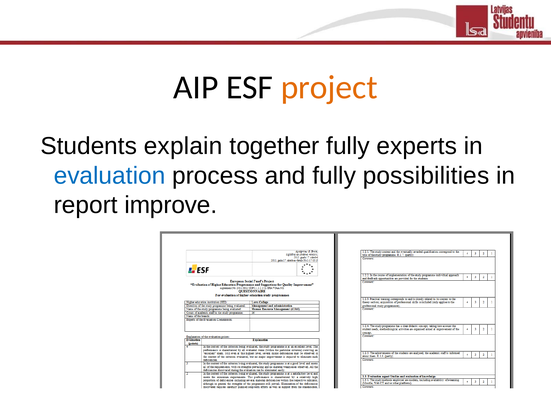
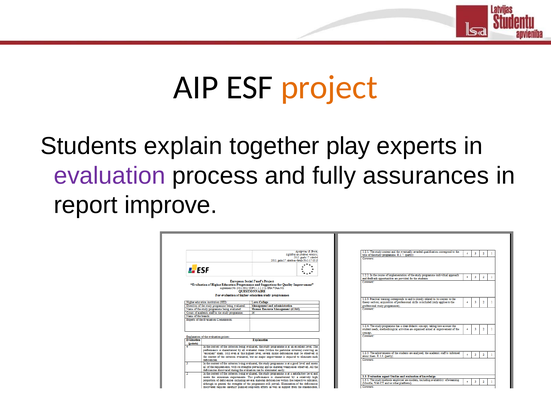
together fully: fully -> play (348, 146)
evaluation colour: blue -> purple (110, 175)
possibilities: possibilities -> assurances (426, 175)
